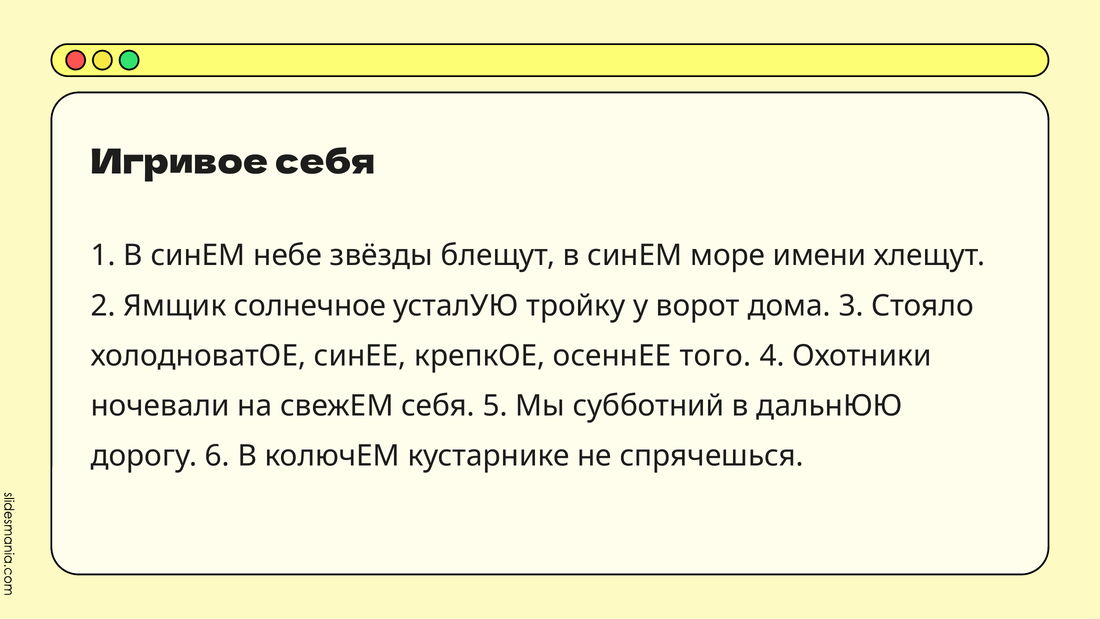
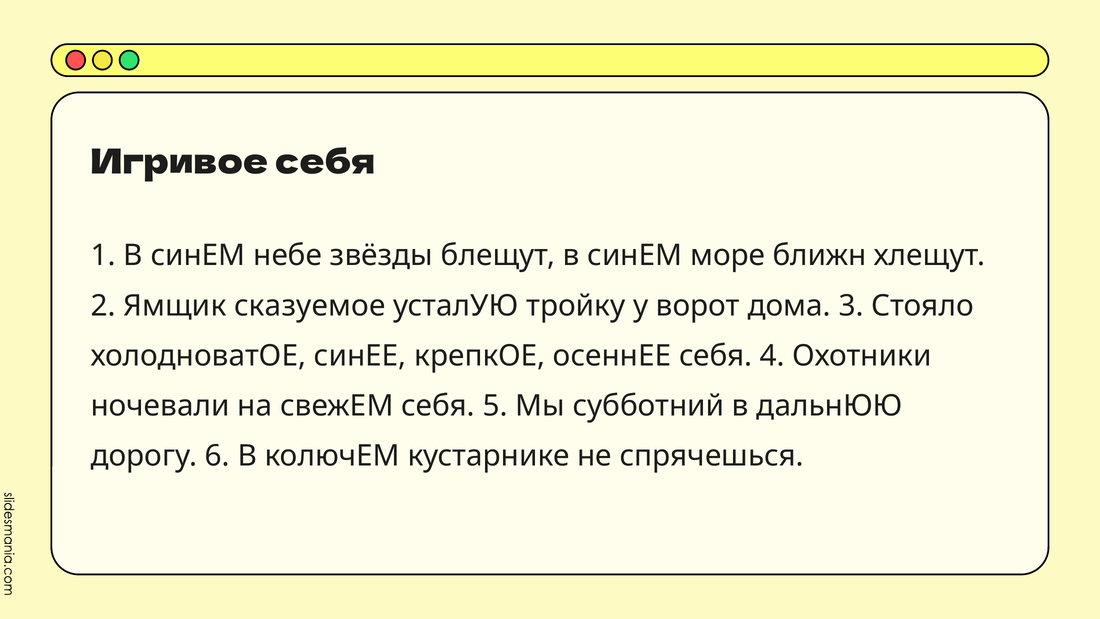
имени: имени -> ближн (820, 256)
солнечное: солнечное -> сказуемое (310, 306)
осеннЕЕ того: того -> себя (716, 356)
